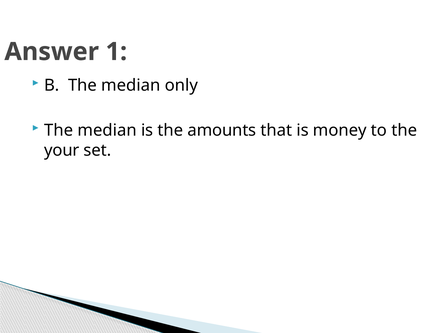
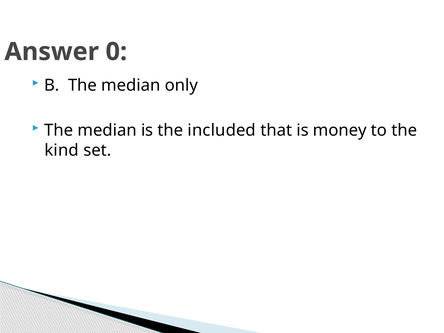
1: 1 -> 0 (116, 52)
amounts: amounts -> included (222, 130)
your: your -> kind (62, 150)
